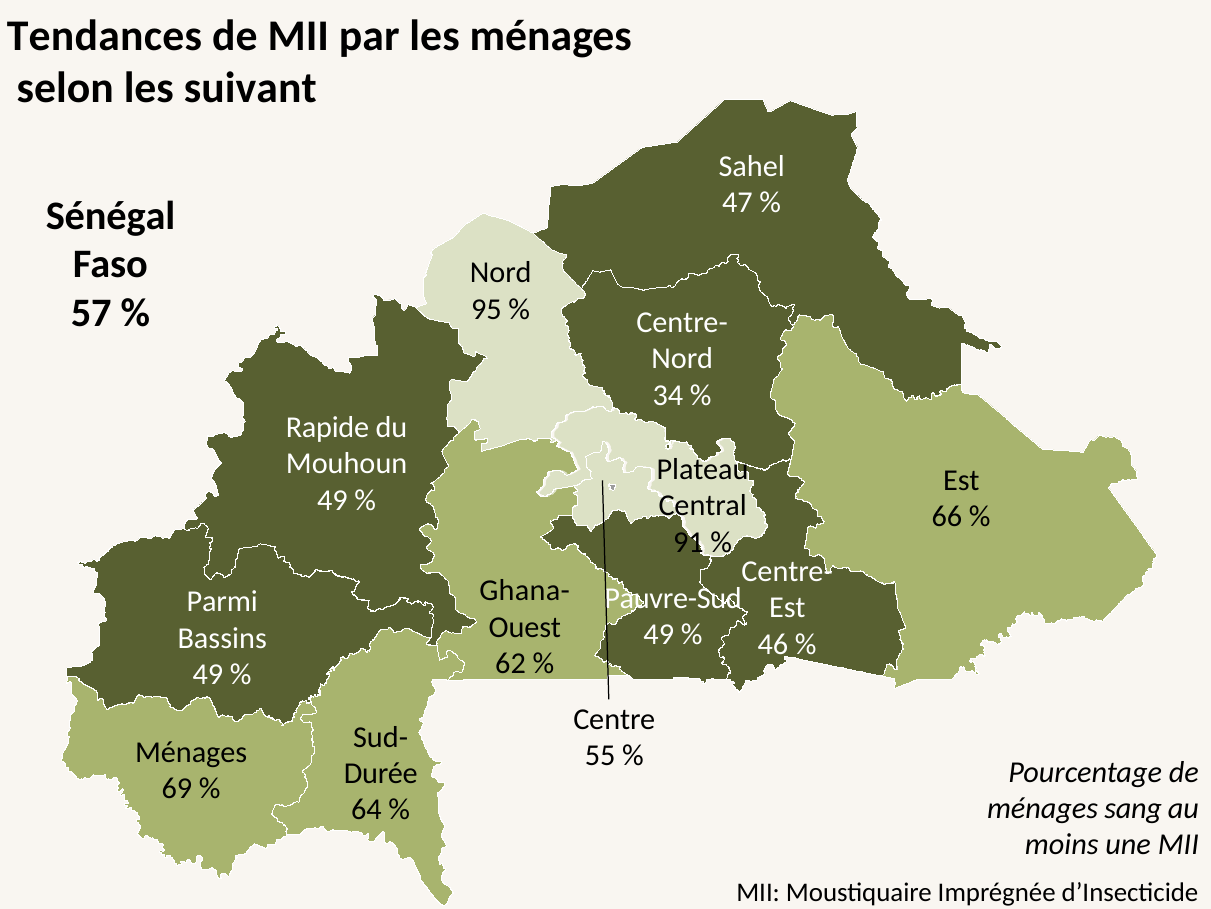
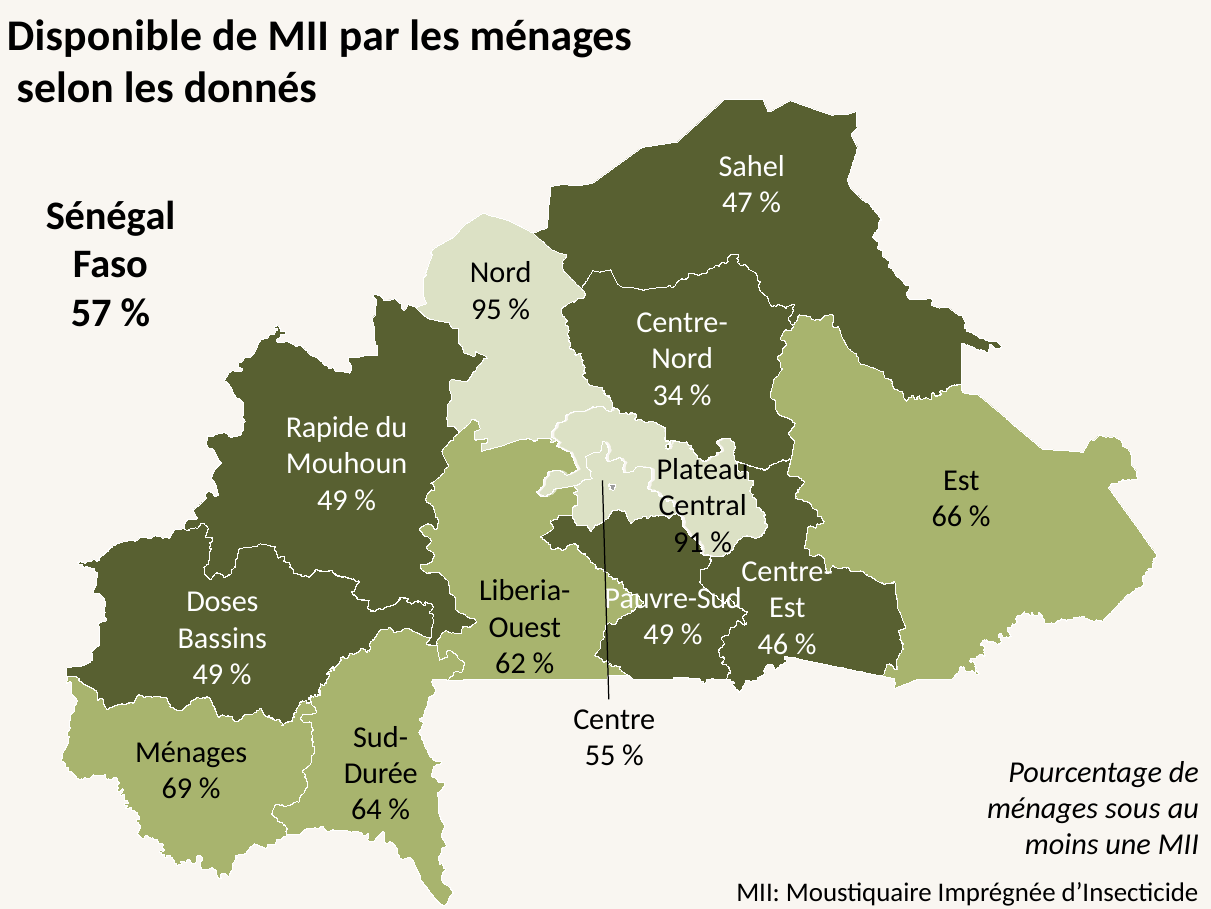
Tendances: Tendances -> Disponible (104, 36)
suivant: suivant -> donnés (250, 88)
Ghana-: Ghana- -> Liberia- (525, 590)
Parmi: Parmi -> Doses (222, 601)
sang: sang -> sous (1133, 808)
